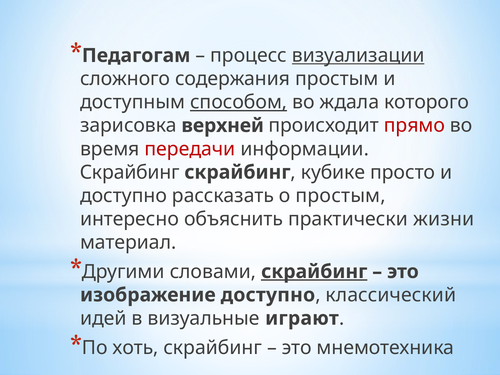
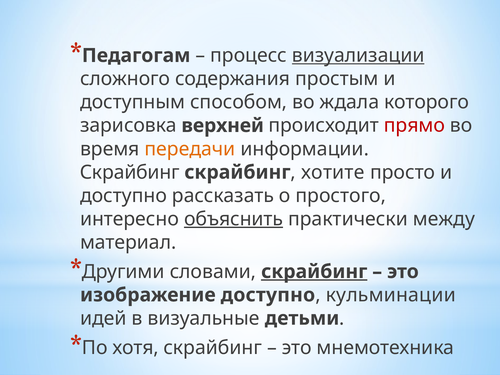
способом underline: present -> none (239, 102)
передачи colour: red -> orange (190, 149)
кубике: кубике -> хотите (333, 172)
о простым: простым -> простого (341, 196)
объяснить underline: none -> present (234, 219)
жизни: жизни -> между (444, 219)
классический: классический -> кульминации (391, 295)
играют: играют -> детьми (302, 318)
хоть: хоть -> хотя (136, 348)
